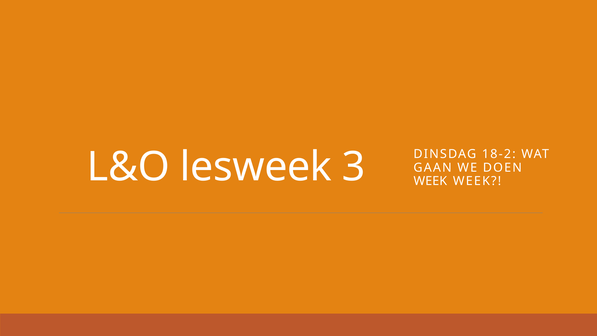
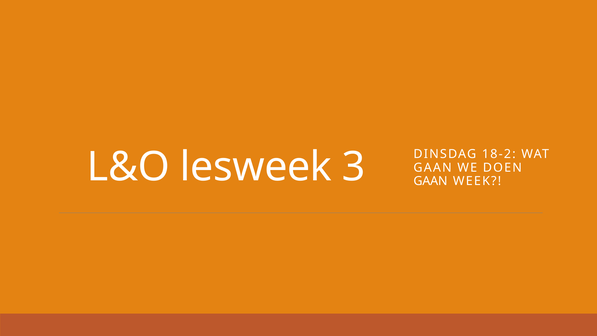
WEEK: WEEK -> GAAN (430, 181)
